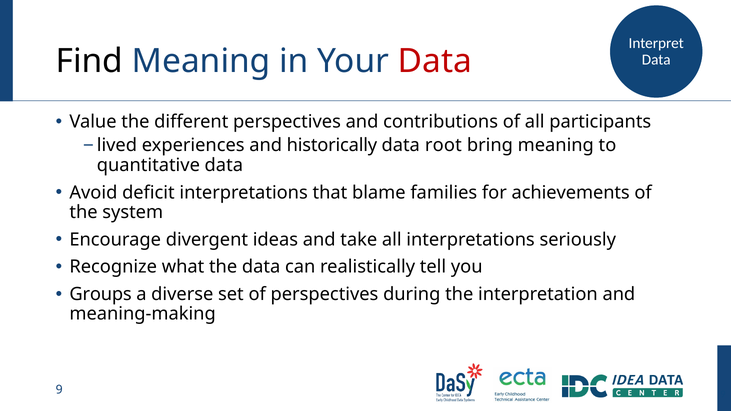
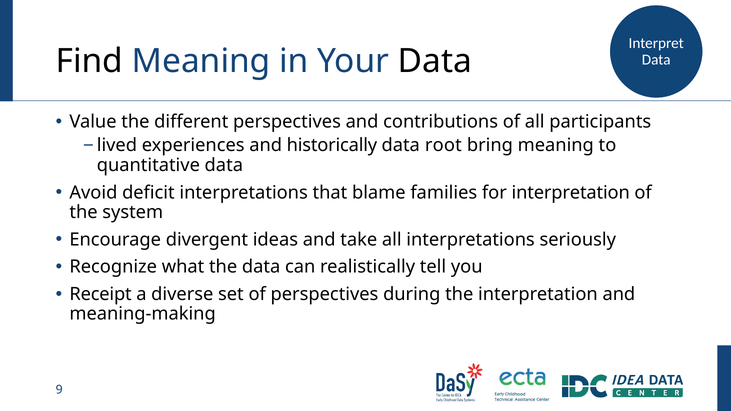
Data colour: red -> black (435, 61)
for achievements: achievements -> interpretation (571, 193)
Groups: Groups -> Receipt (101, 294)
